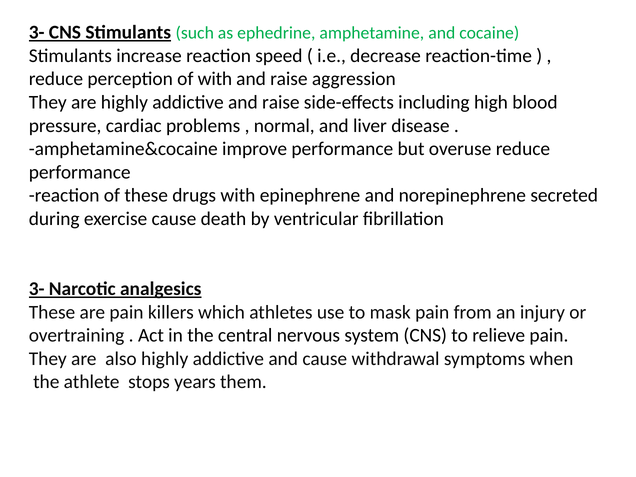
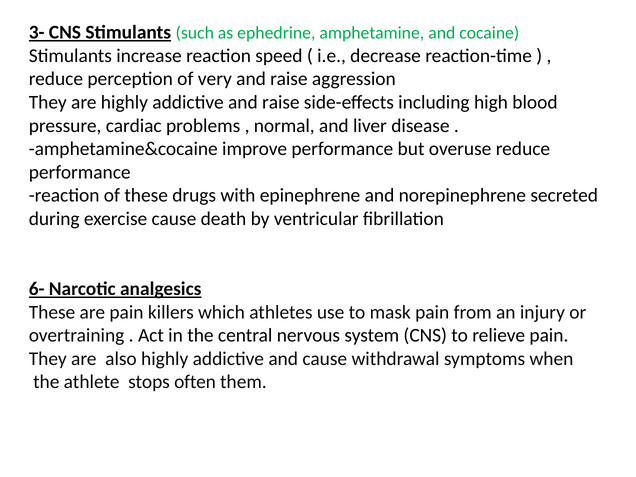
of with: with -> very (215, 79)
3-: 3- -> 6- (37, 289)
years: years -> often (195, 382)
